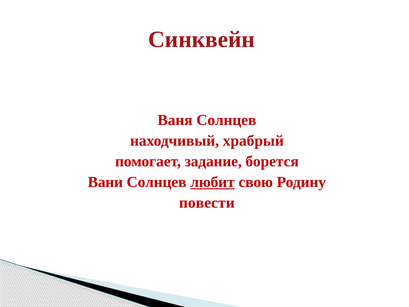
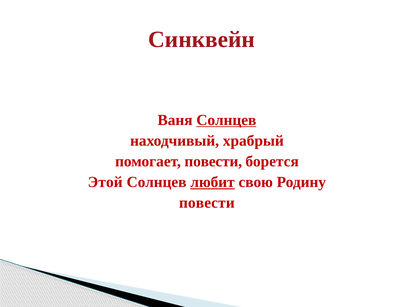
Солнцев underline: none -> present (226, 120)
помогает задание: задание -> повести (213, 161)
Вани: Вани -> Этой (105, 182)
